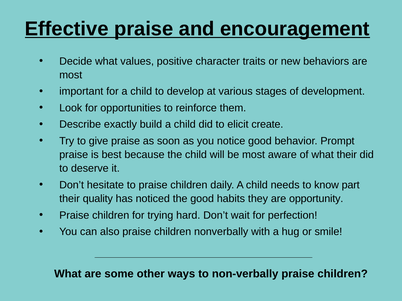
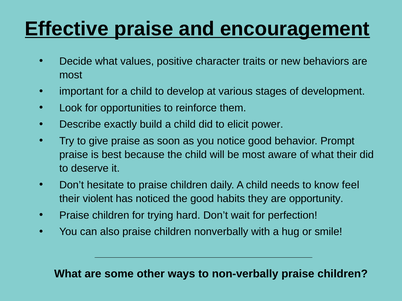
create: create -> power (267, 125)
part: part -> feel (351, 185)
quality: quality -> violent (98, 199)
